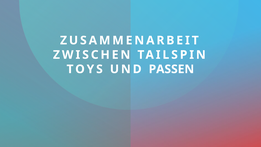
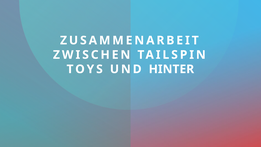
PASSEN: PASSEN -> HINTER (171, 69)
